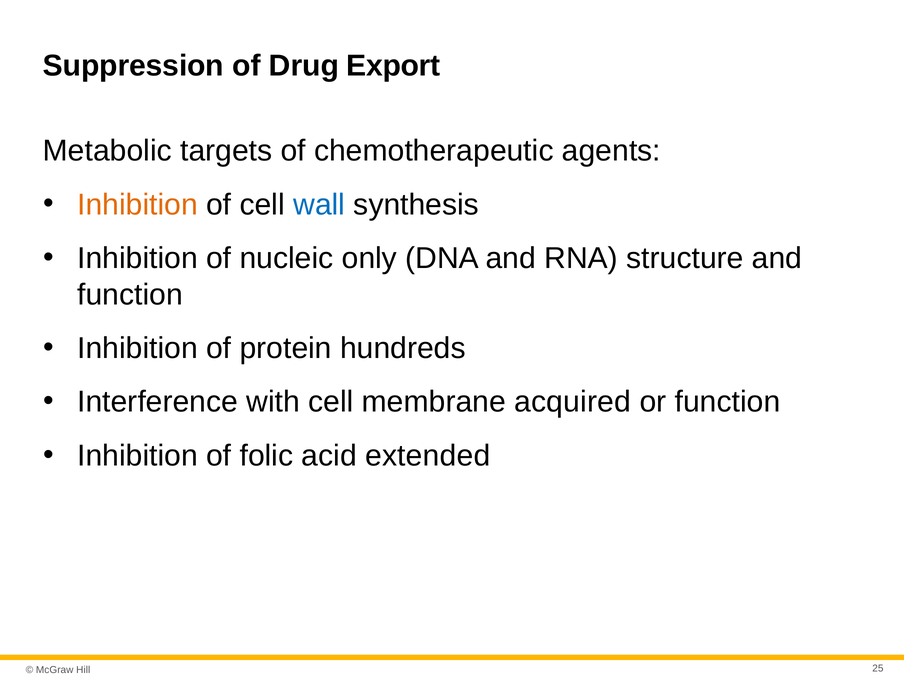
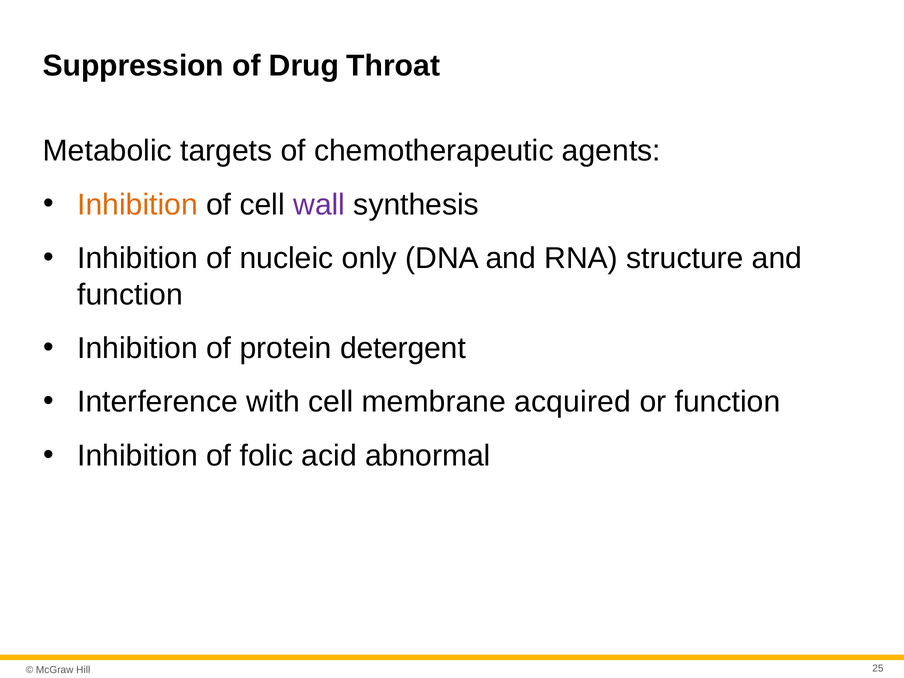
Export: Export -> Throat (393, 66)
wall colour: blue -> purple (319, 205)
hundreds: hundreds -> detergent (403, 348)
extended: extended -> abnormal (428, 456)
